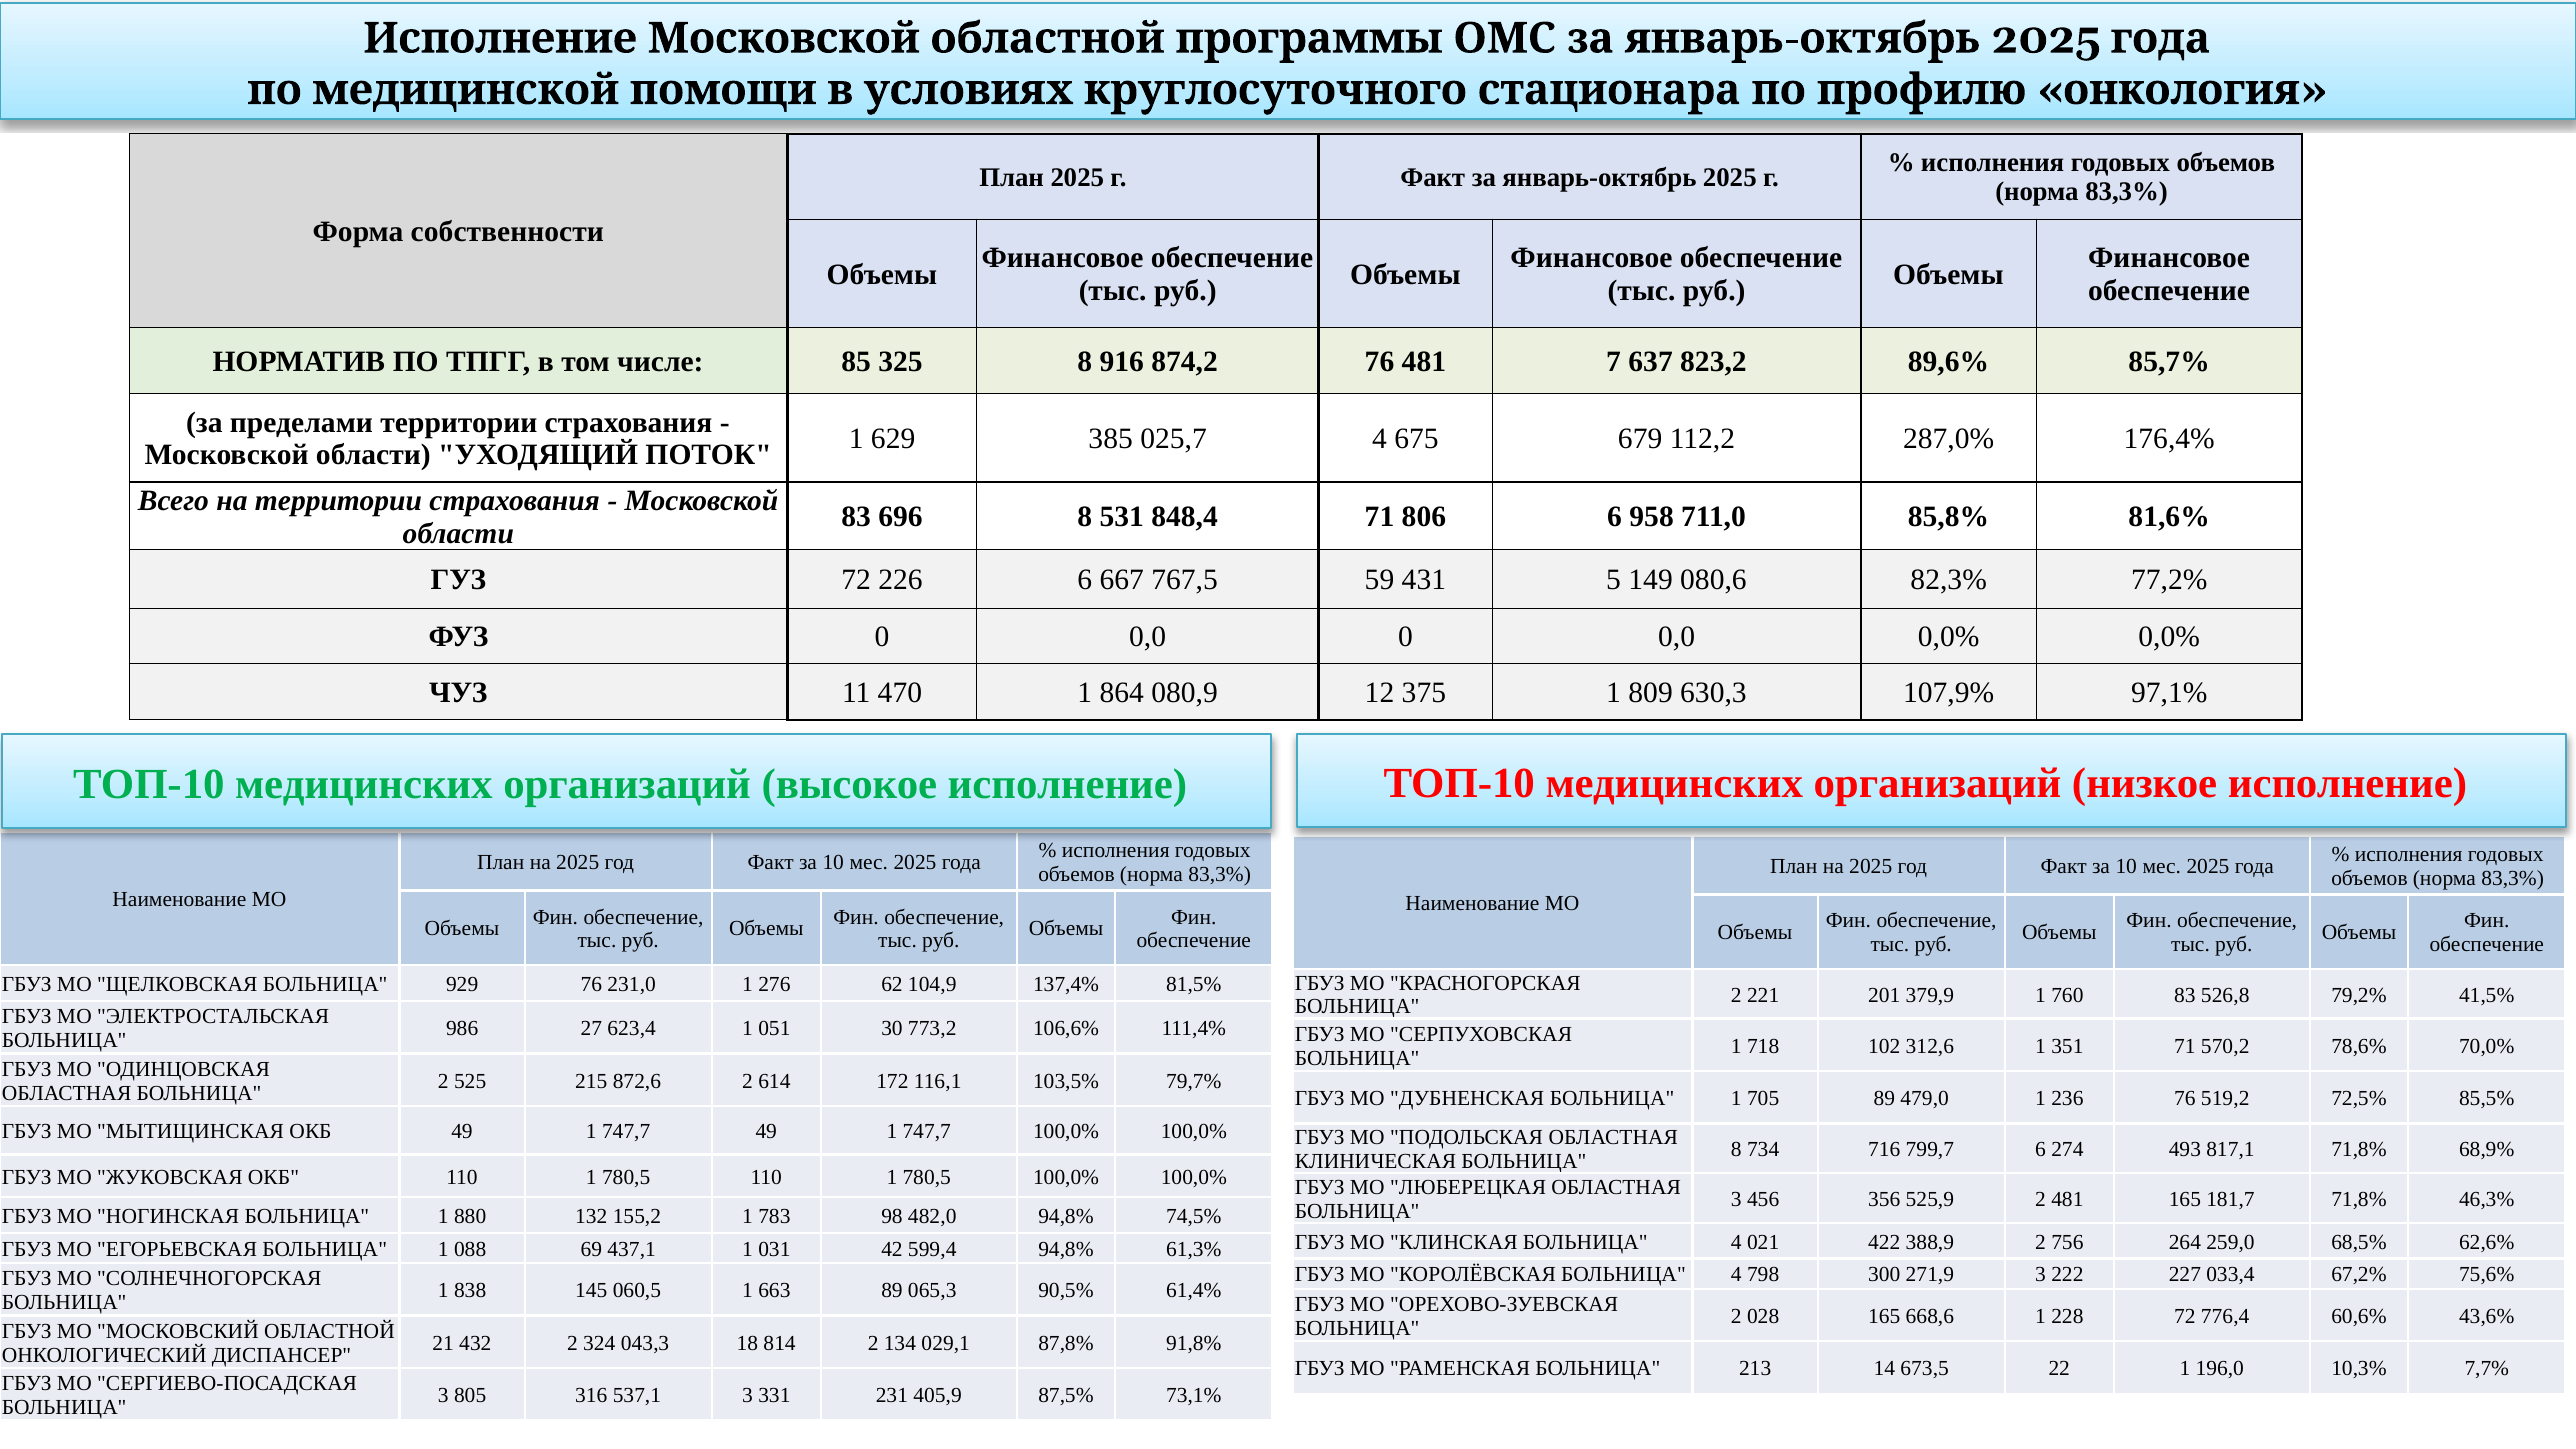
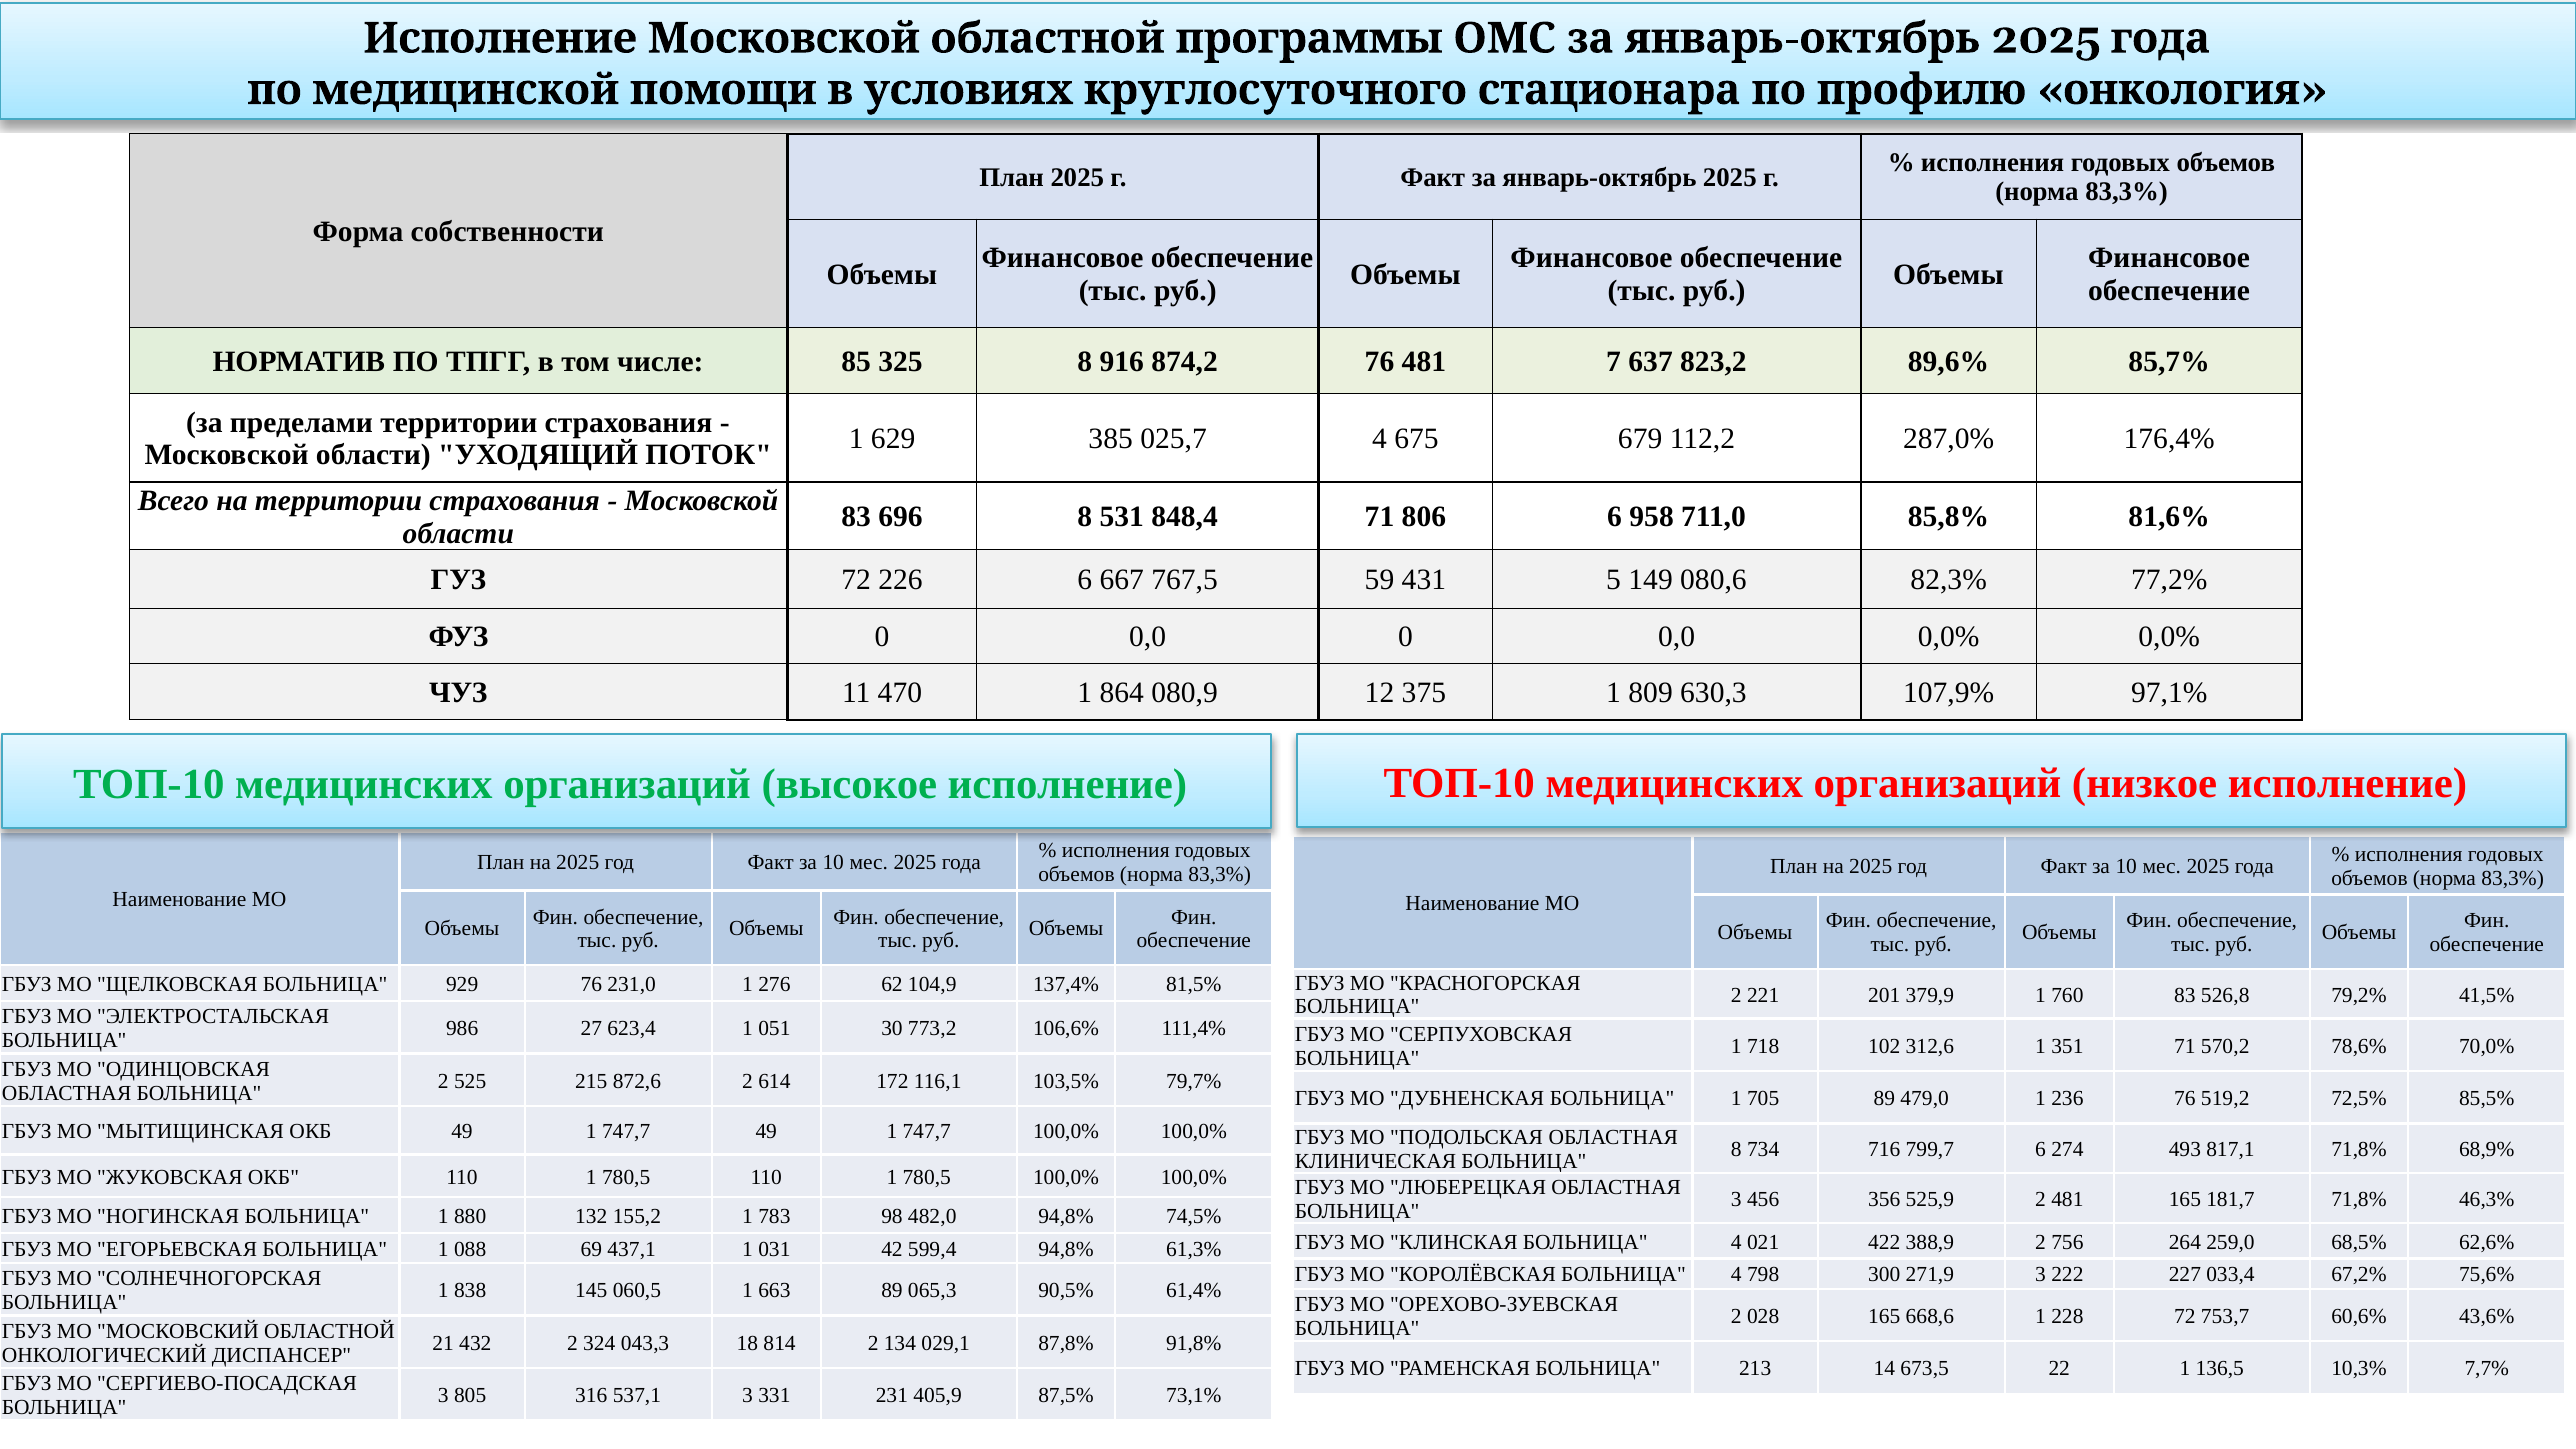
776,4: 776,4 -> 753,7 (2225, 1316)
196,0: 196,0 -> 136,5 (2220, 1369)
